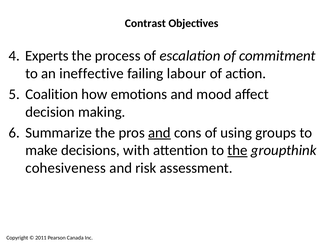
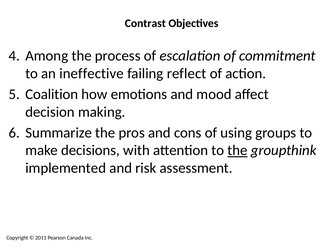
Experts: Experts -> Among (47, 56)
labour: labour -> reflect (187, 74)
and underline: present -> none (159, 133)
cohesiveness: cohesiveness -> implemented (66, 168)
